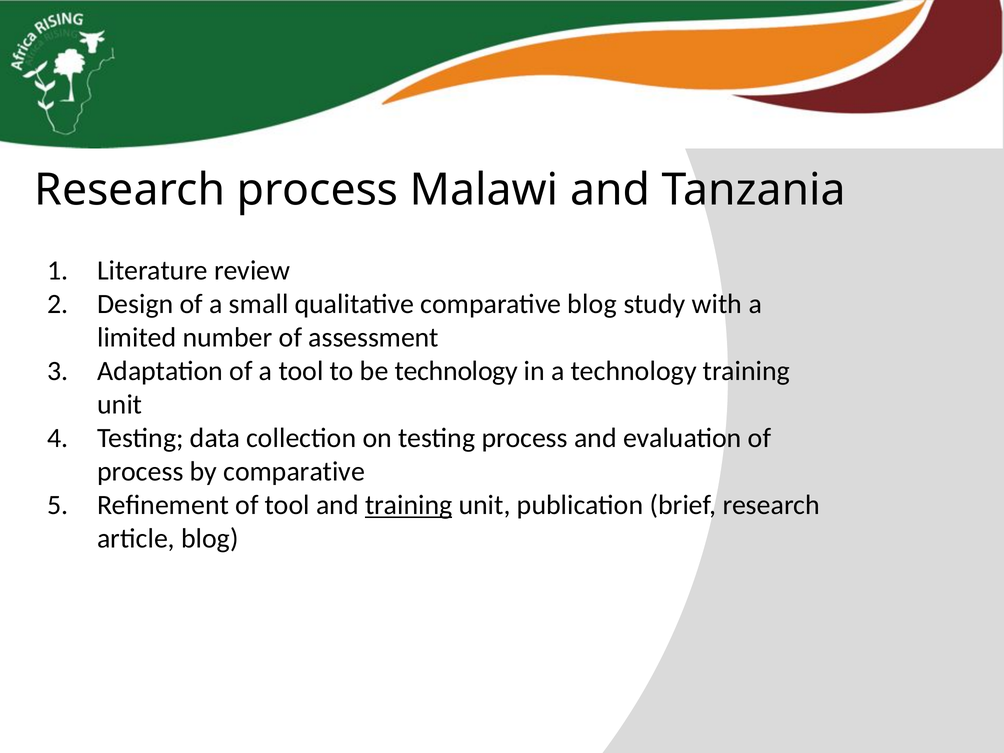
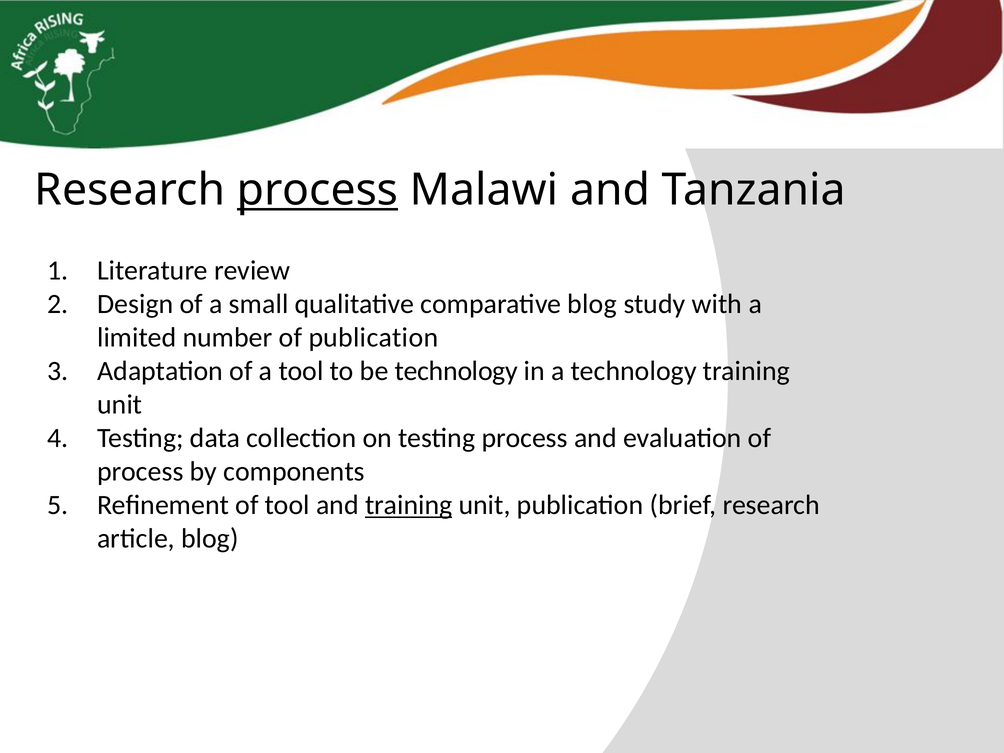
process underline: none -> present (318, 190)
of assessment: assessment -> publication (373, 338)
by comparative: comparative -> components (294, 472)
